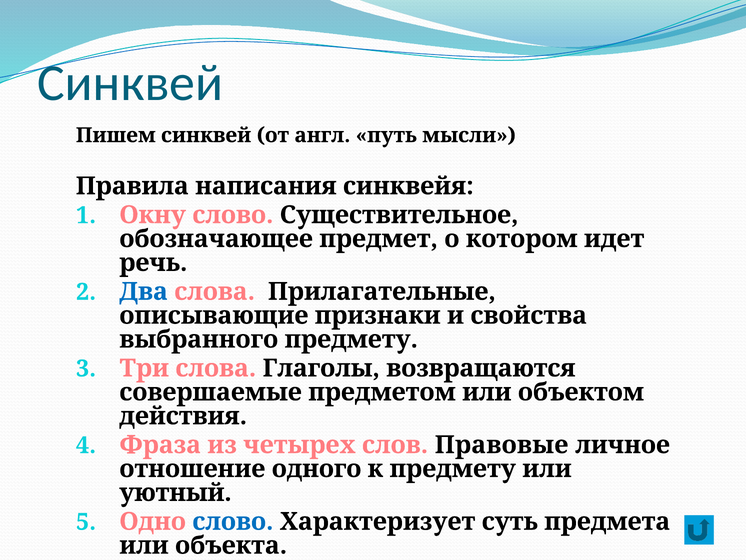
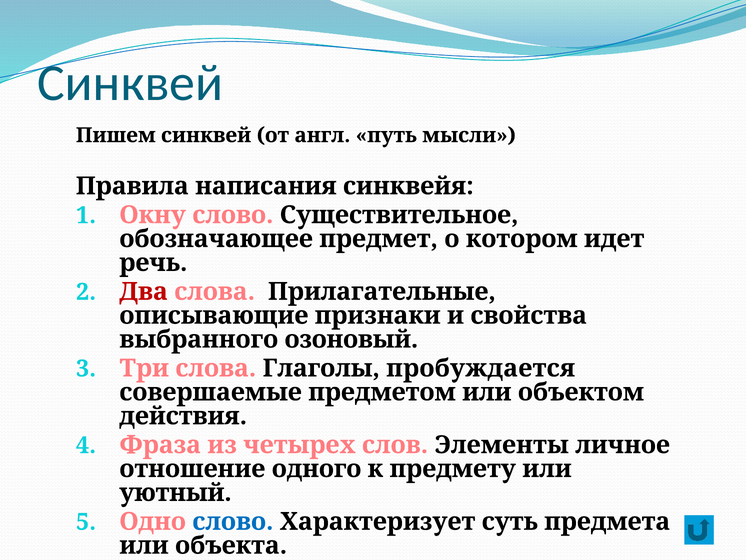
Два colour: blue -> red (144, 291)
выбранного предмету: предмету -> озоновый (351, 339)
возвращаются: возвращаются -> пробуждается (481, 368)
Правовые: Правовые -> Элементы (502, 445)
